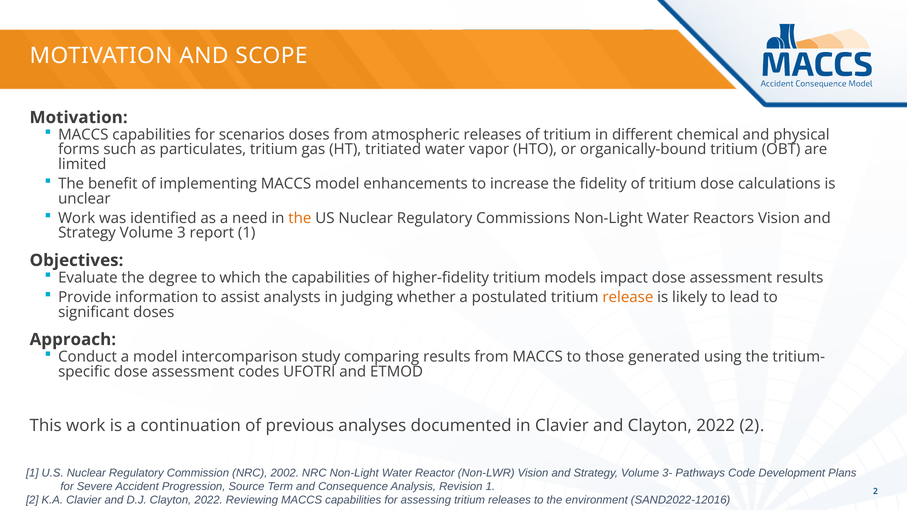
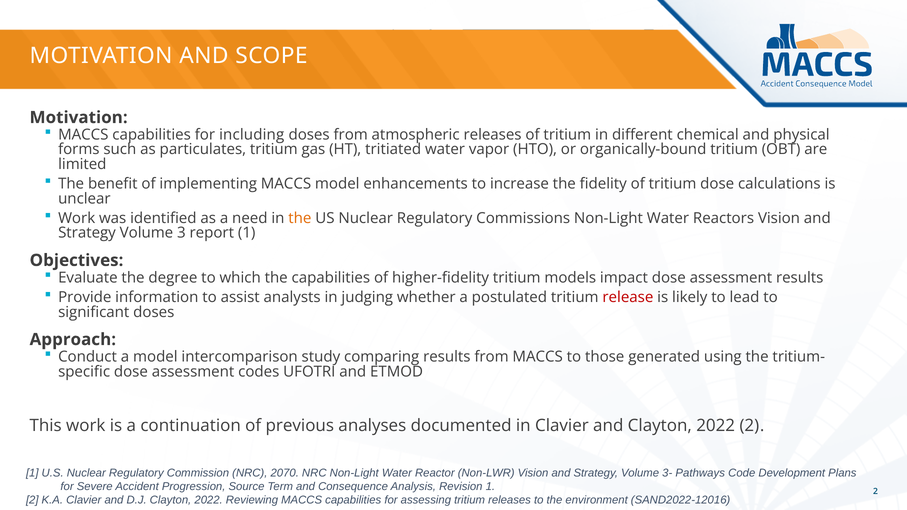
scenarios: scenarios -> including (252, 135)
release colour: orange -> red (628, 298)
2002: 2002 -> 2070 (285, 473)
